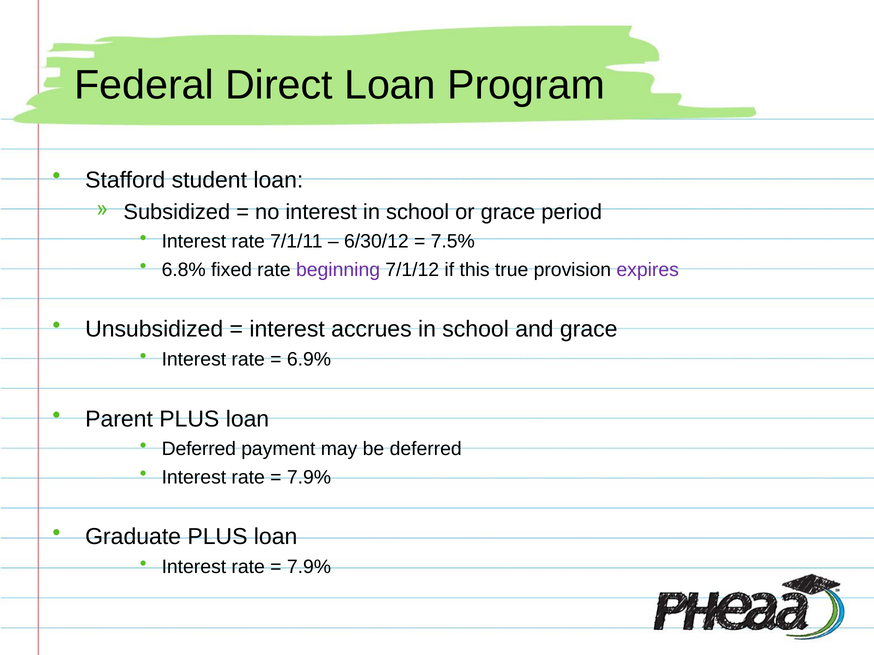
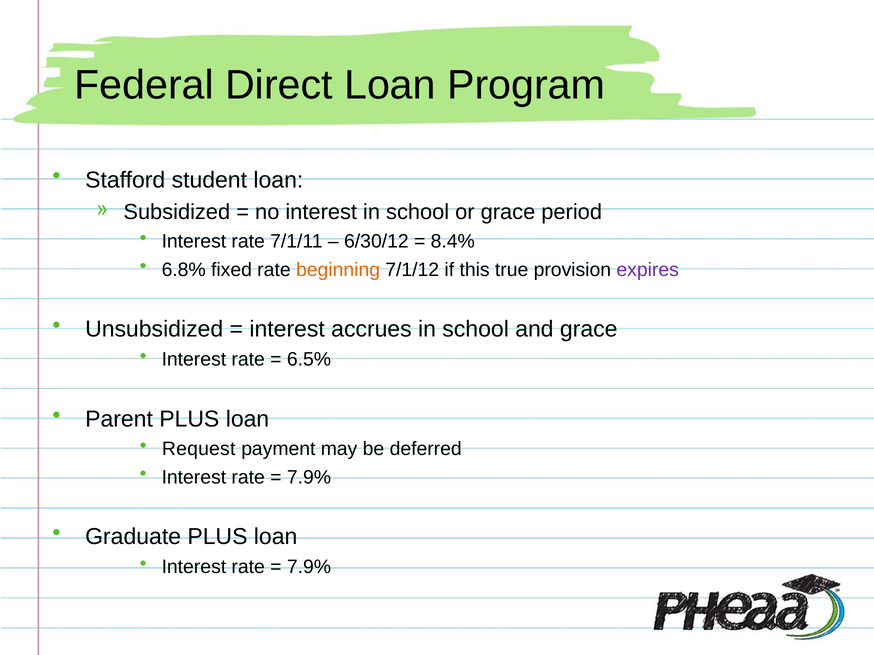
7.5%: 7.5% -> 8.4% (453, 242)
beginning colour: purple -> orange (338, 270)
6.9%: 6.9% -> 6.5% (309, 360)
Deferred: Deferred -> Request (199, 449)
